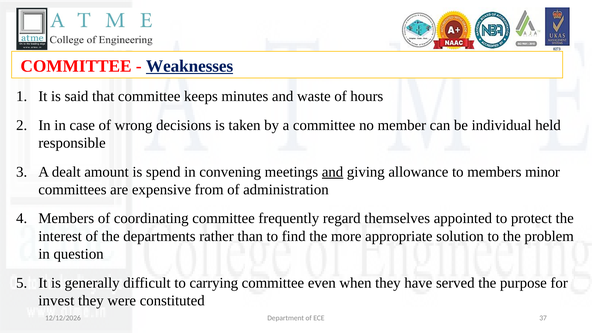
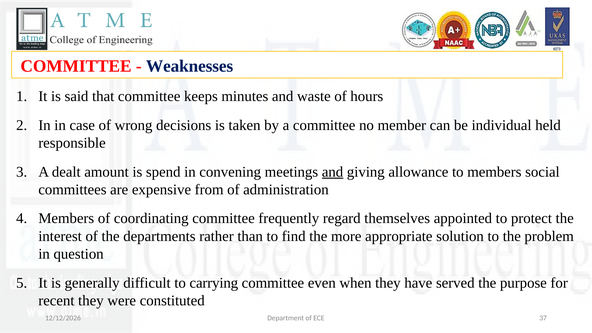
Weaknesses underline: present -> none (190, 66)
minor: minor -> social (542, 172)
invest: invest -> recent (56, 301)
